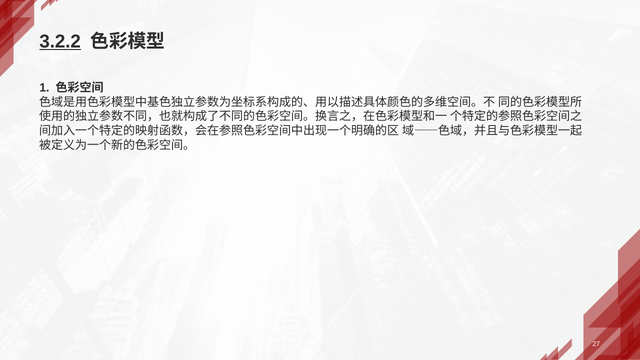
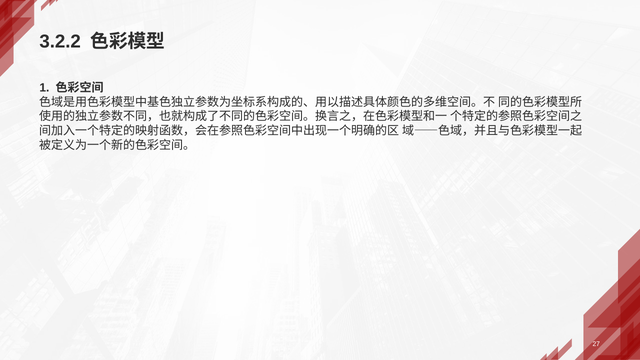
3.2.2 underline: present -> none (60, 41)
